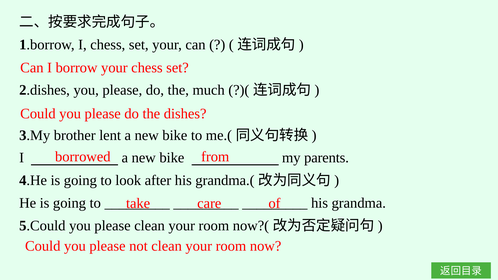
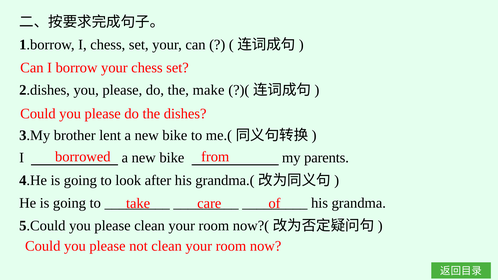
much: much -> make (209, 90)
